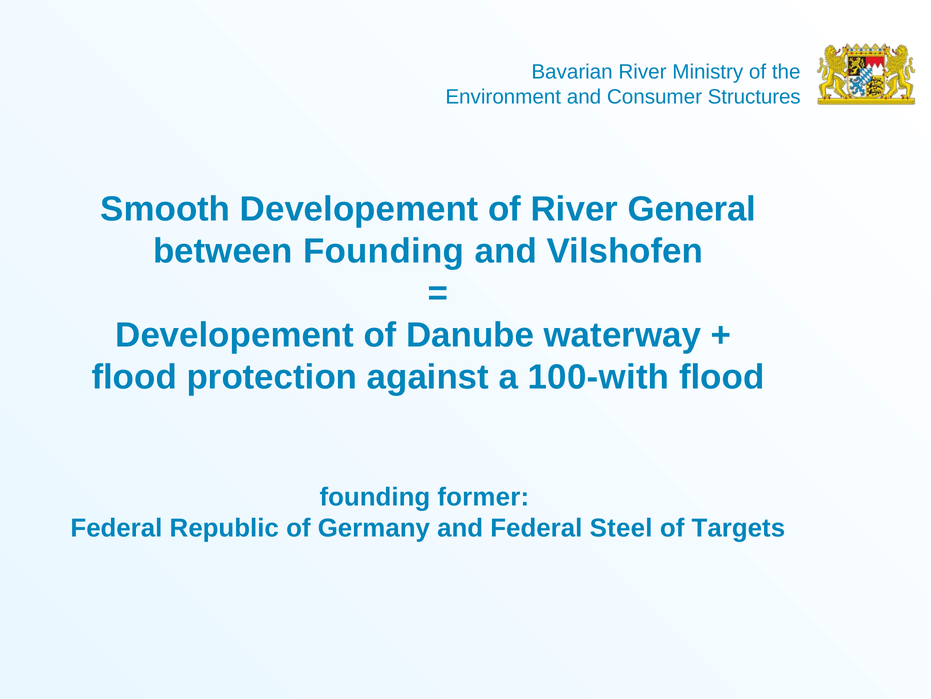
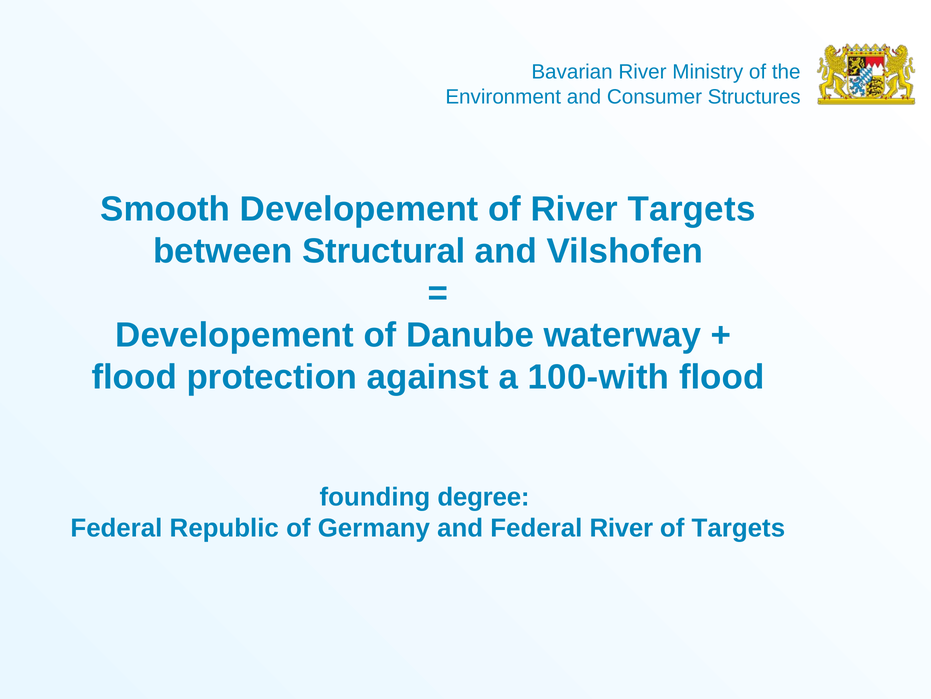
River General: General -> Targets (692, 209)
between Founding: Founding -> Structural (384, 251)
former: former -> degree (483, 497)
Federal Steel: Steel -> River (621, 528)
